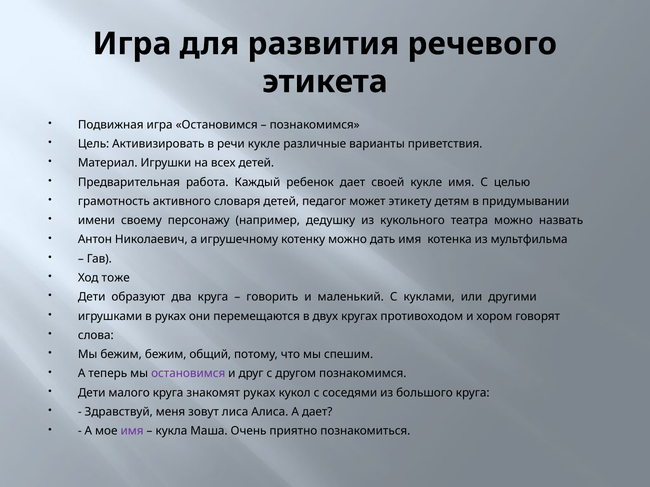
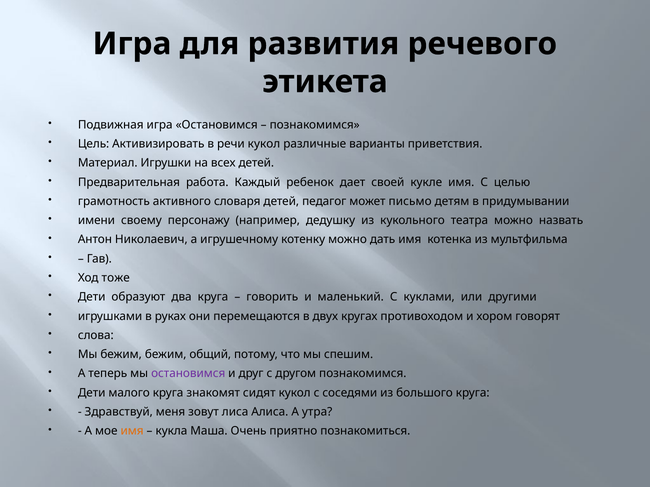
речи кукле: кукле -> кукол (264, 144)
этикету: этикету -> письмо (410, 201)
знакомят руках: руках -> сидят (259, 393)
А дает: дает -> утра (317, 412)
имя colour: purple -> orange (132, 431)
